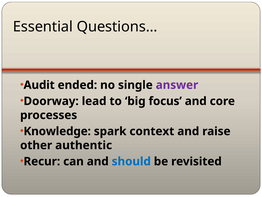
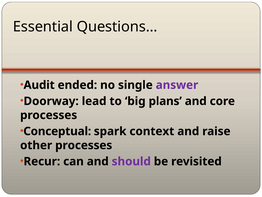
focus: focus -> plans (165, 101)
Knowledge: Knowledge -> Conceptual (57, 131)
other authentic: authentic -> processes (84, 145)
should colour: blue -> purple (131, 161)
